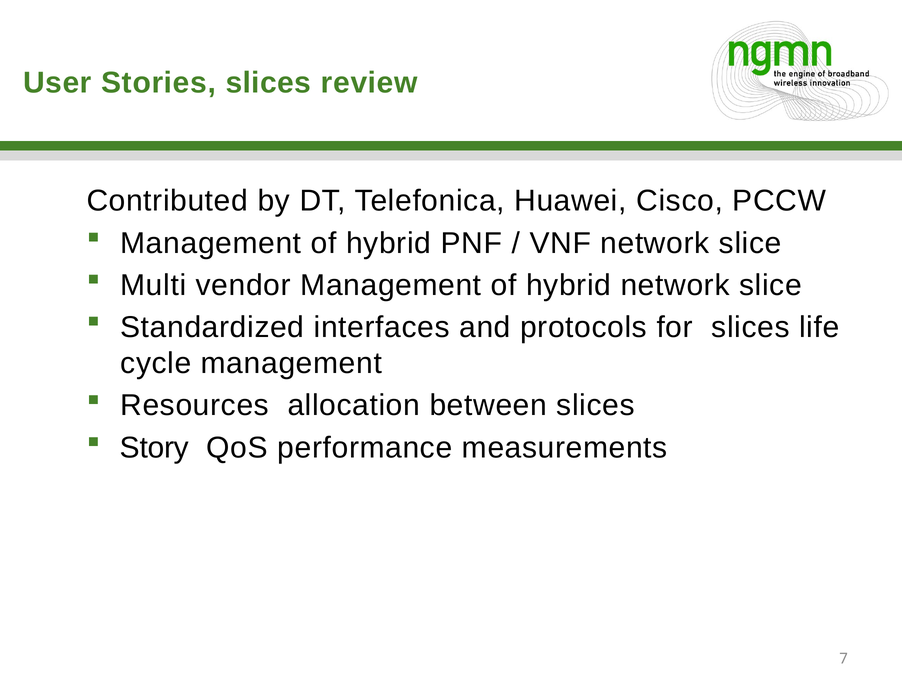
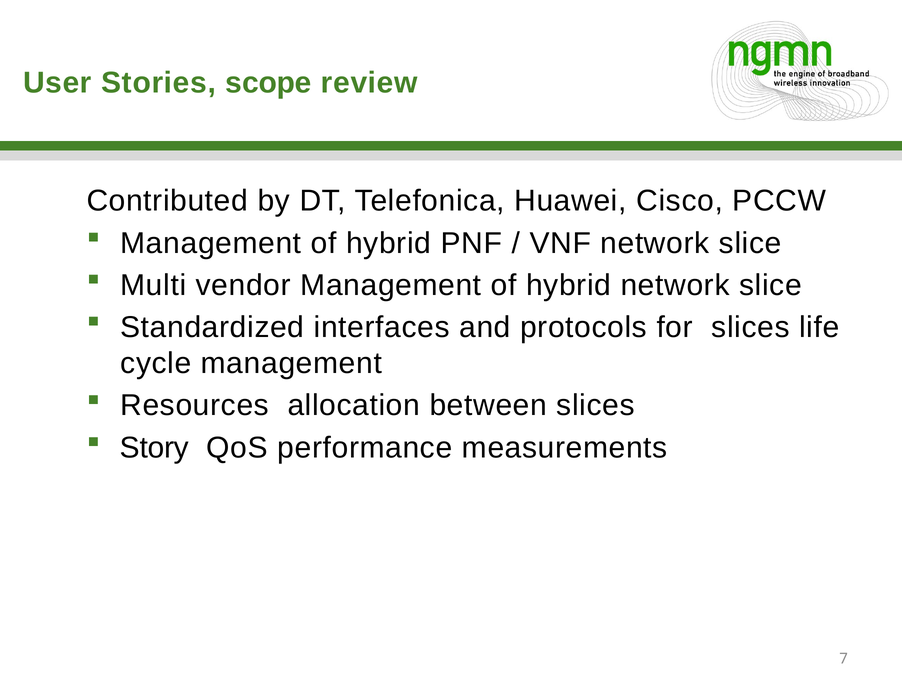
Stories slices: slices -> scope (269, 83)
